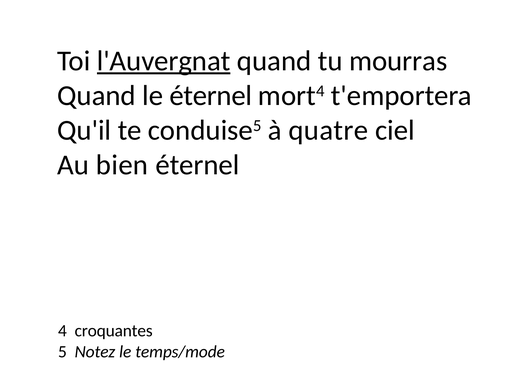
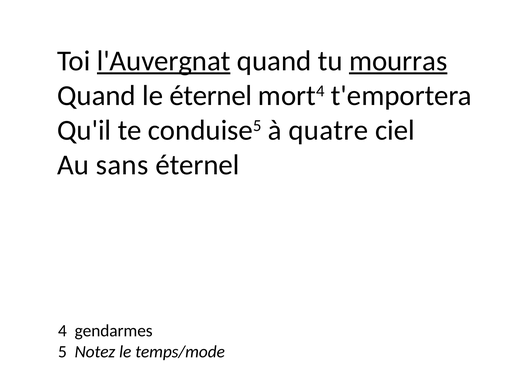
mourras underline: none -> present (398, 61)
bien: bien -> sans (122, 165)
croquantes: croquantes -> gendarmes (114, 331)
